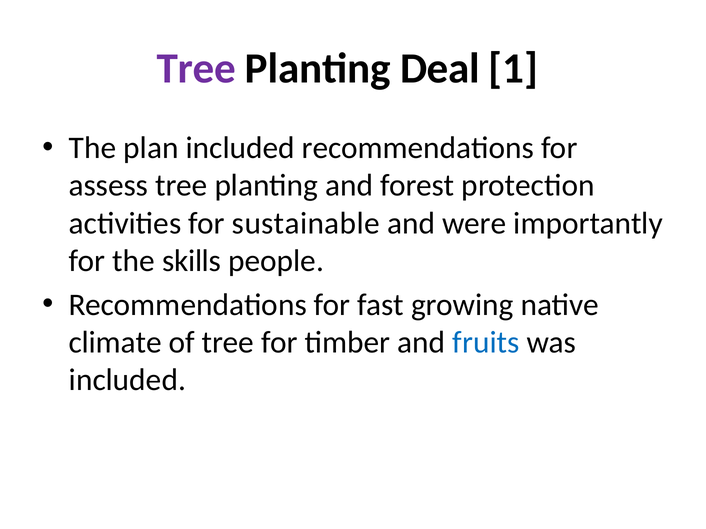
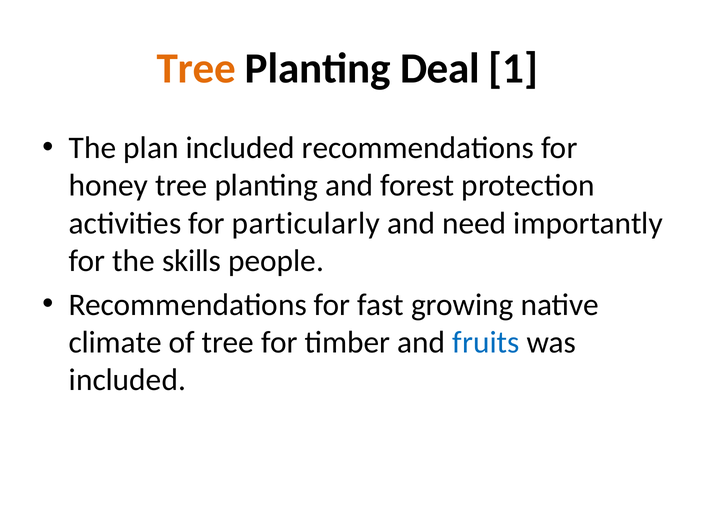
Tree colour: purple -> orange (196, 68)
assess: assess -> honey (108, 186)
sustainable: sustainable -> particularly (306, 223)
were: were -> need (474, 223)
